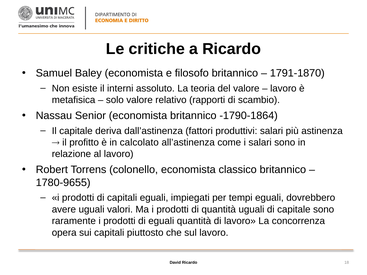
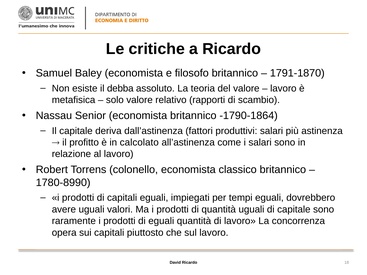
interni: interni -> debba (120, 88)
1780-9655: 1780-9655 -> 1780-8990 (63, 183)
